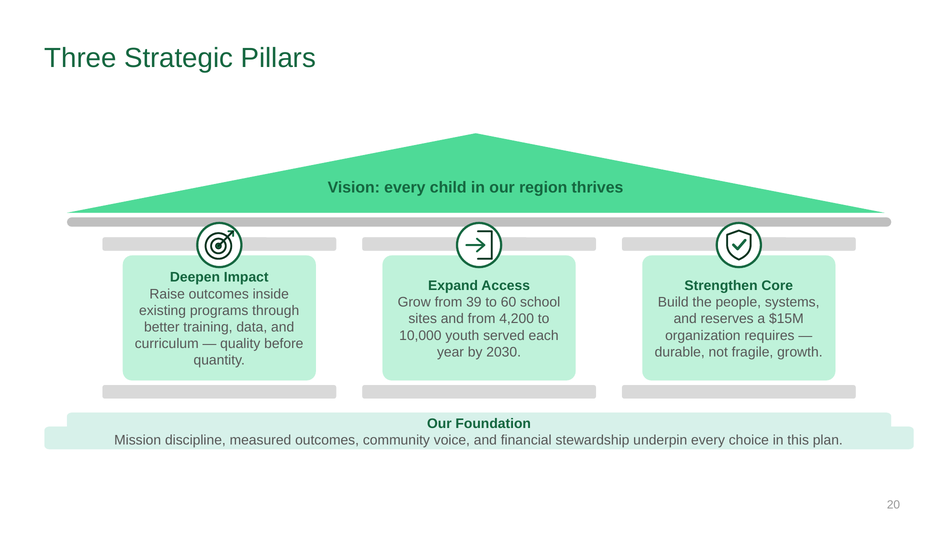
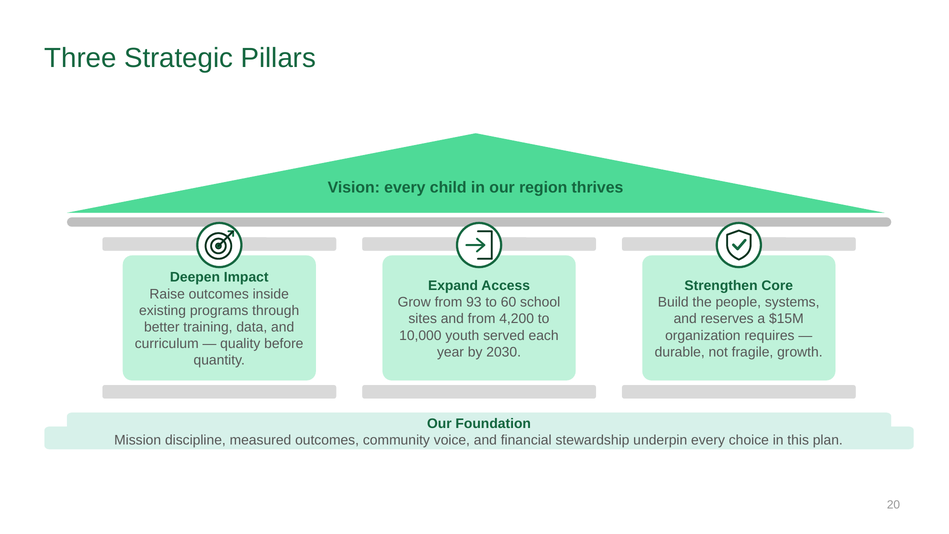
39: 39 -> 93 (474, 302)
